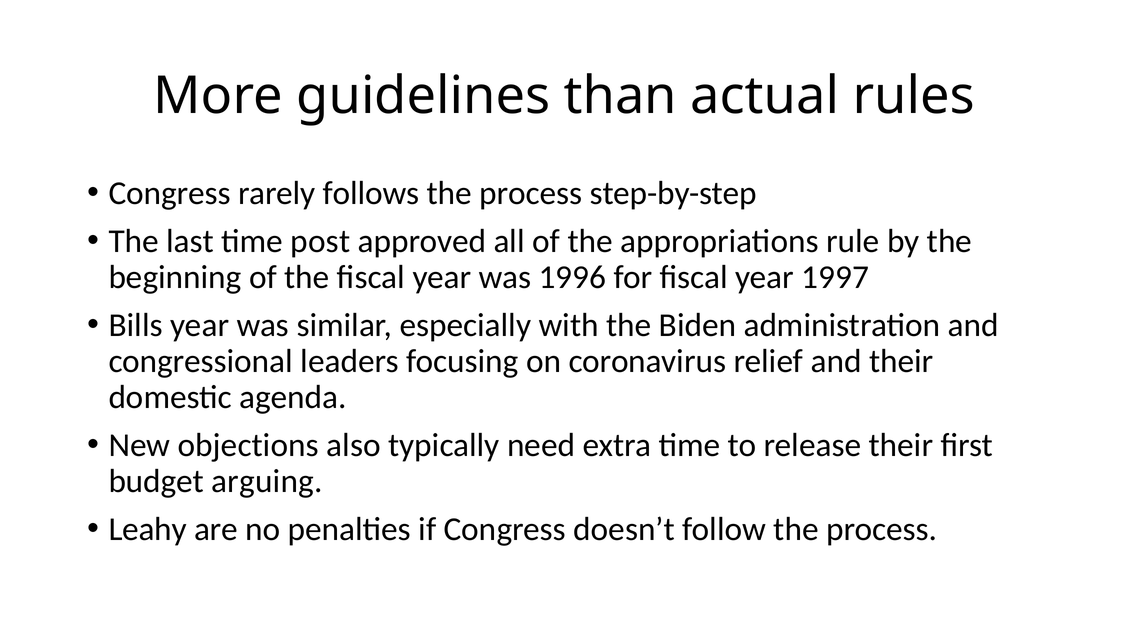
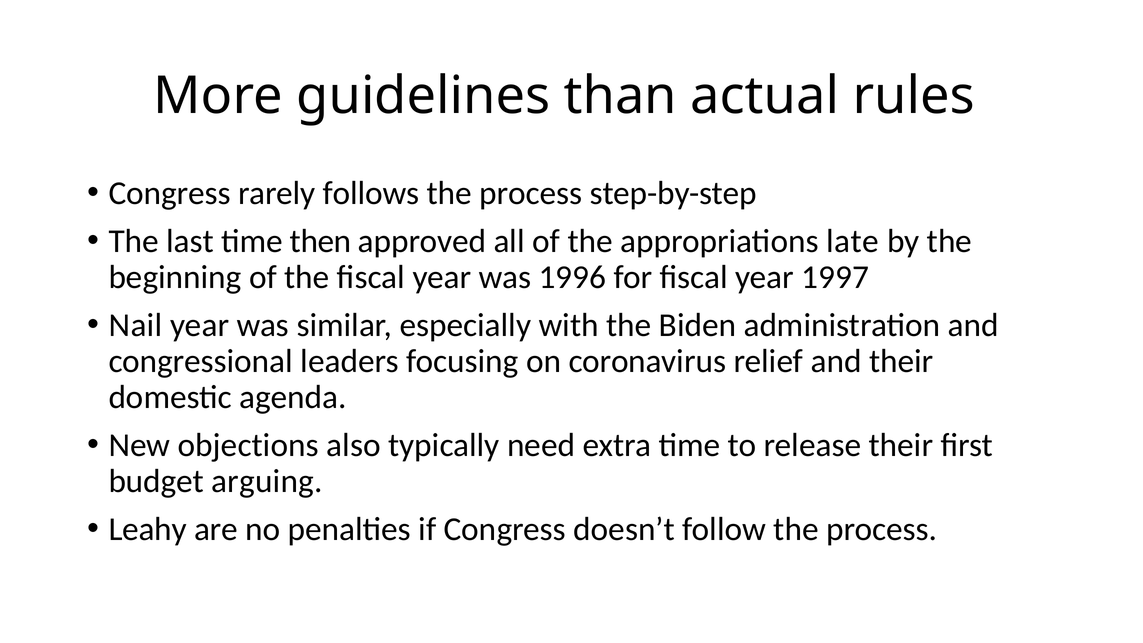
post: post -> then (321, 241)
rule: rule -> late (853, 241)
Bills: Bills -> Nail (136, 325)
